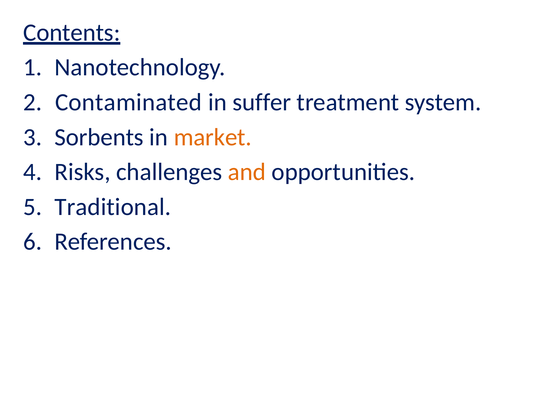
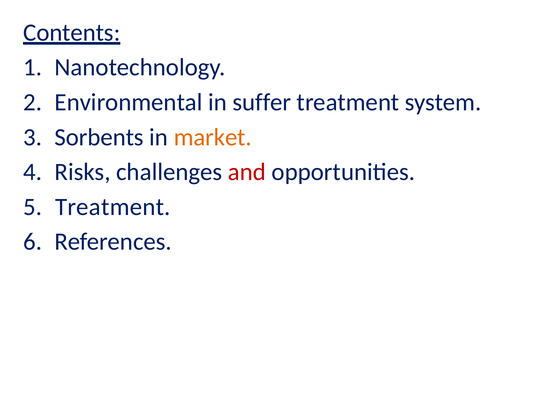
Contaminated: Contaminated -> Environmental (129, 102)
and colour: orange -> red (247, 172)
Traditional: Traditional -> Treatment (113, 207)
